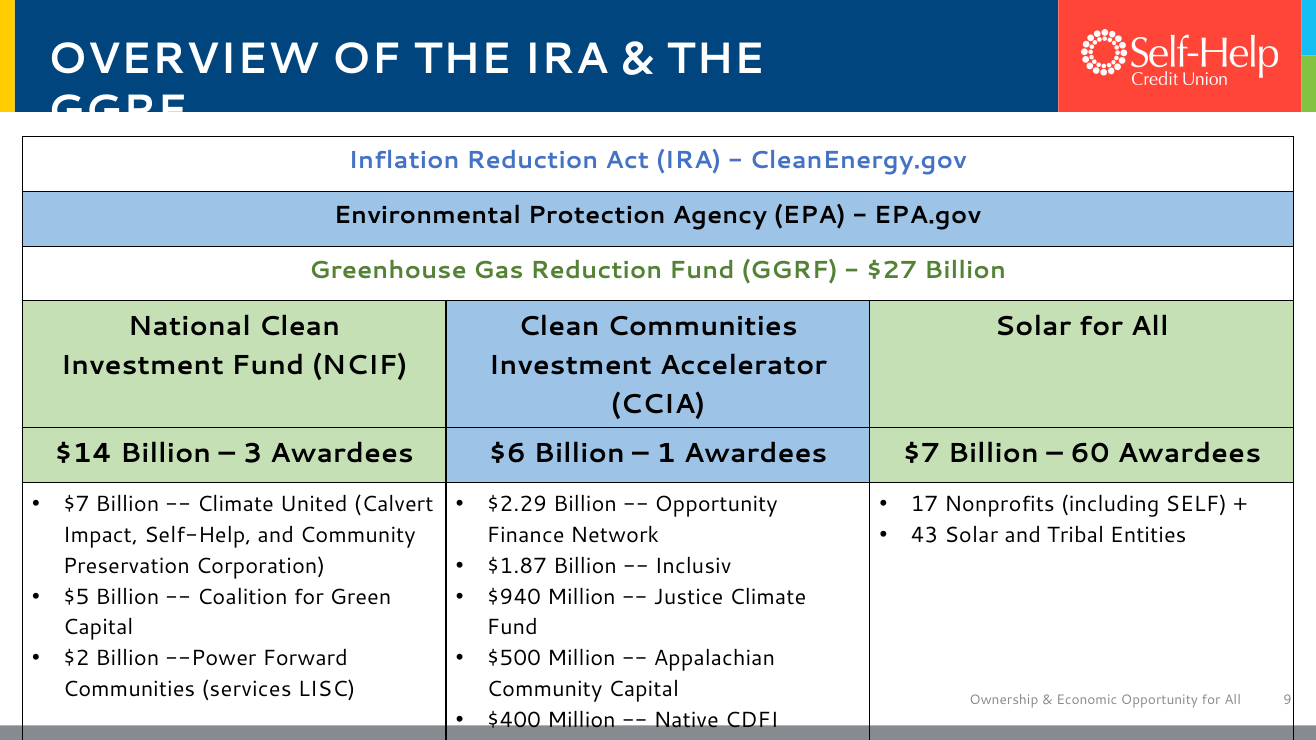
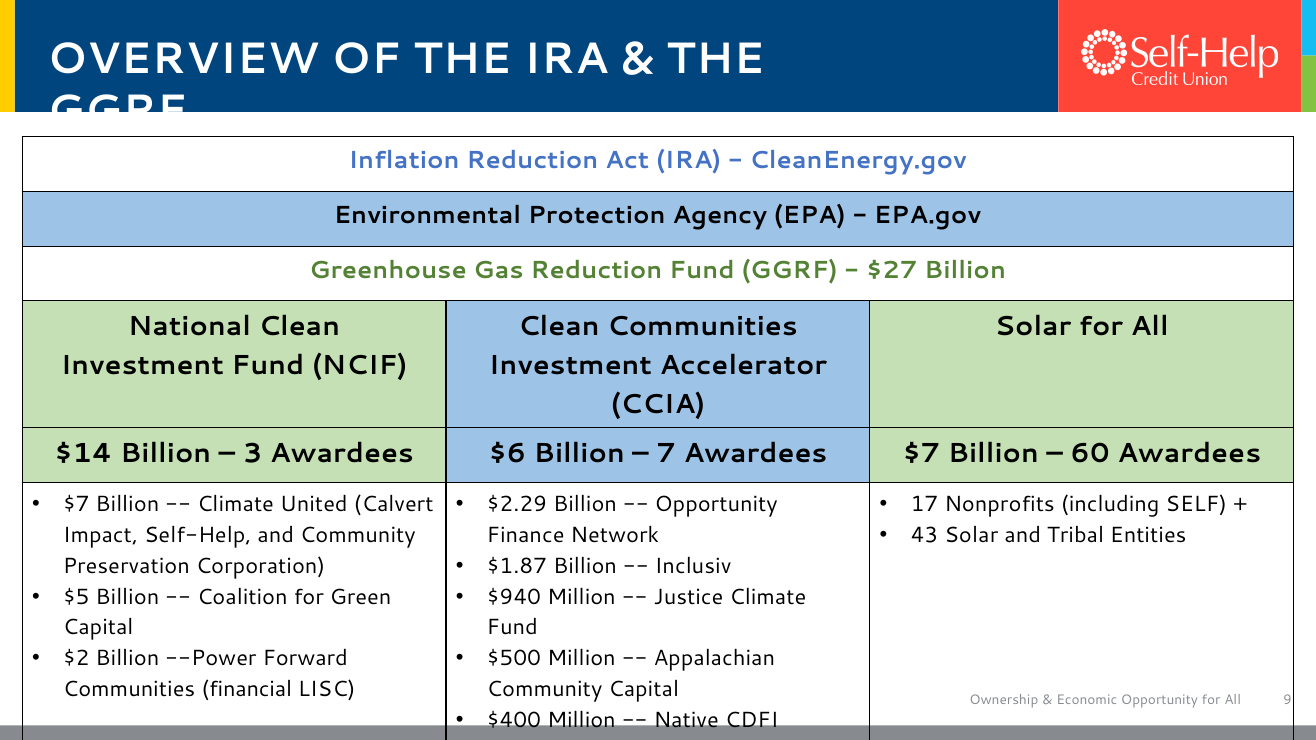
1: 1 -> 7 (666, 454)
services: services -> financial (247, 690)
